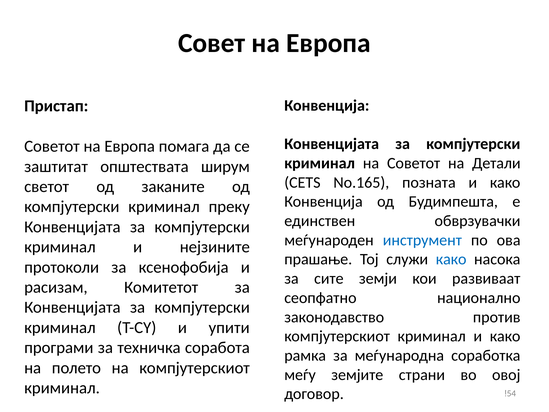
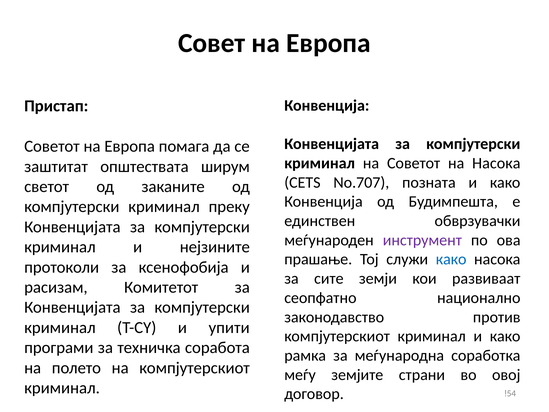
на Детали: Детали -> Насока (496, 163)
No.165: No.165 -> No.707 (361, 182)
инструмент colour: blue -> purple (422, 240)
